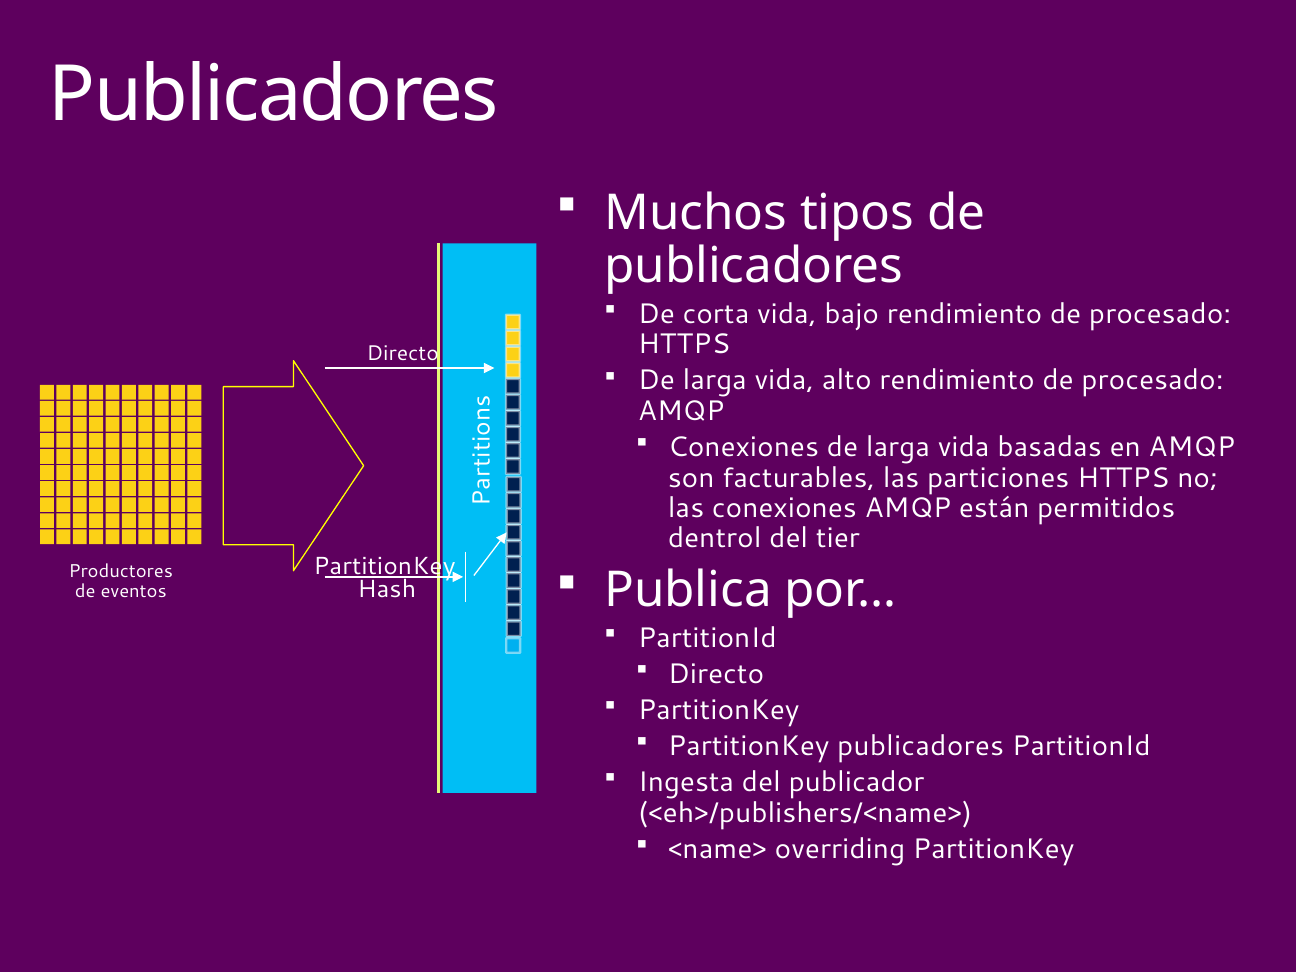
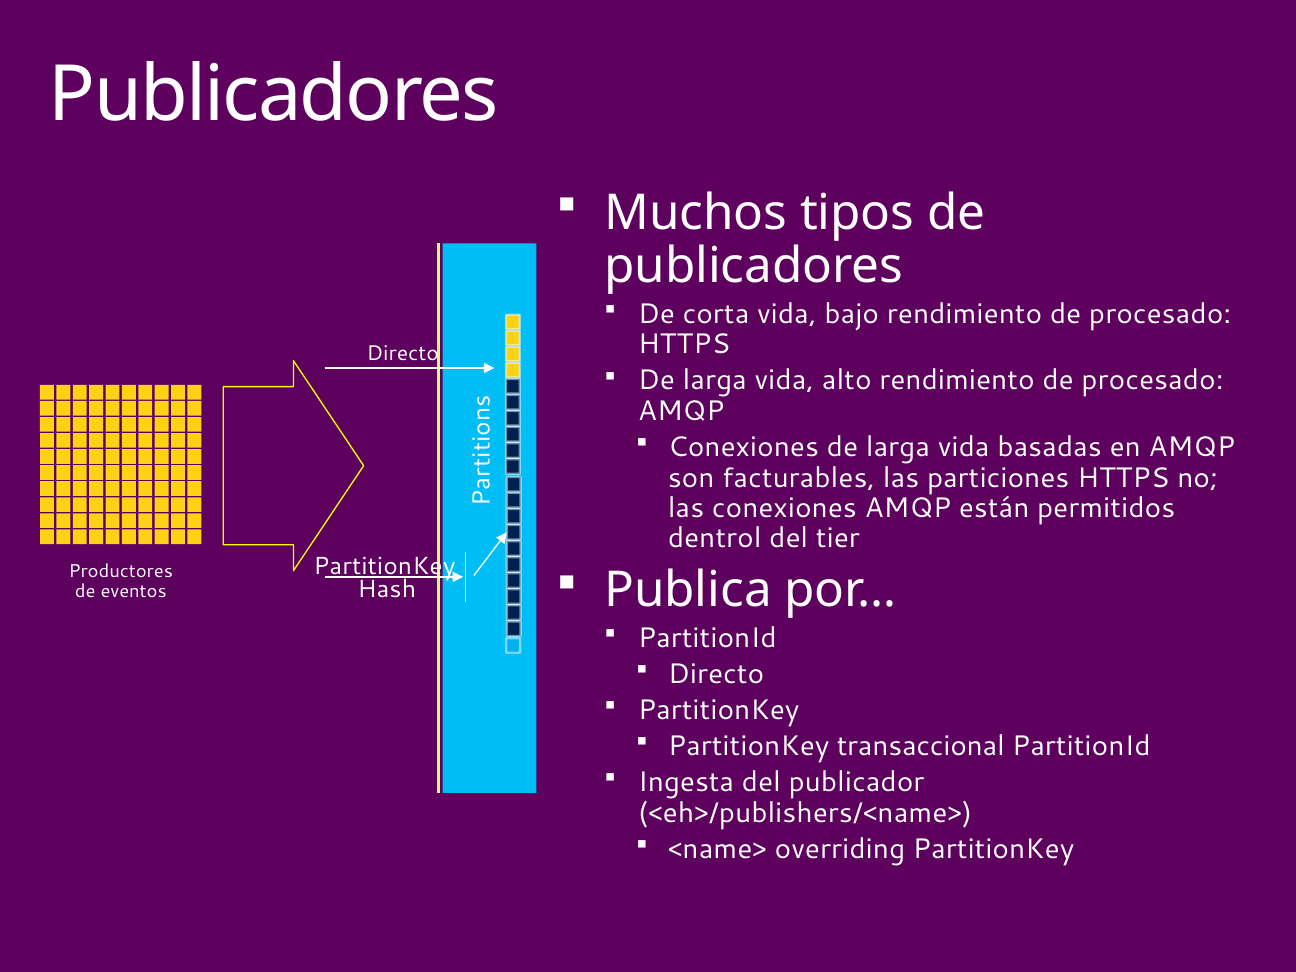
publicadores: publicadores -> transaccional (921, 746)
